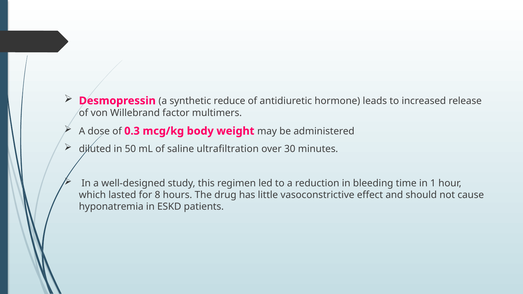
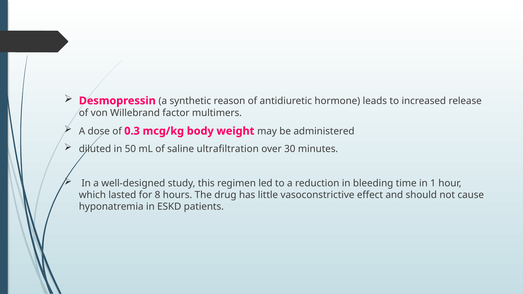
reduce: reduce -> reason (229, 101)
